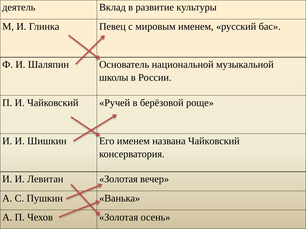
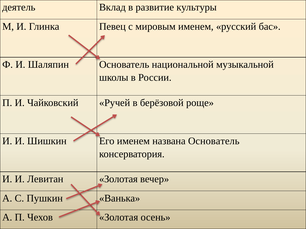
названа Чайковский: Чайковский -> Основатель (214, 141)
